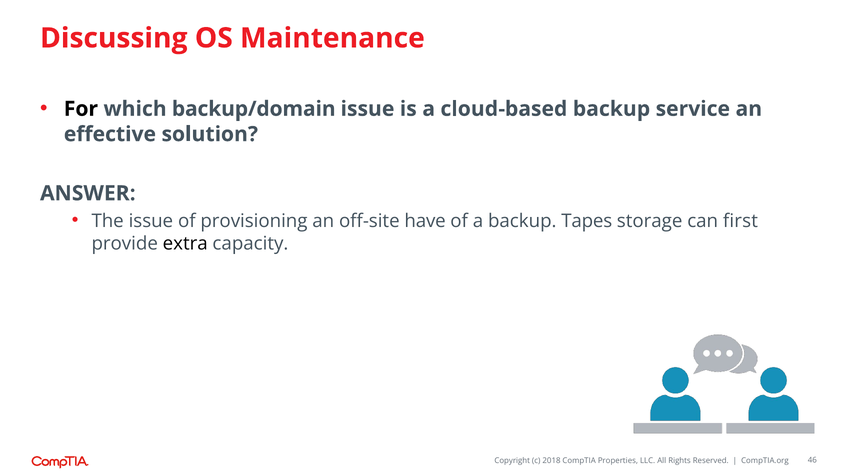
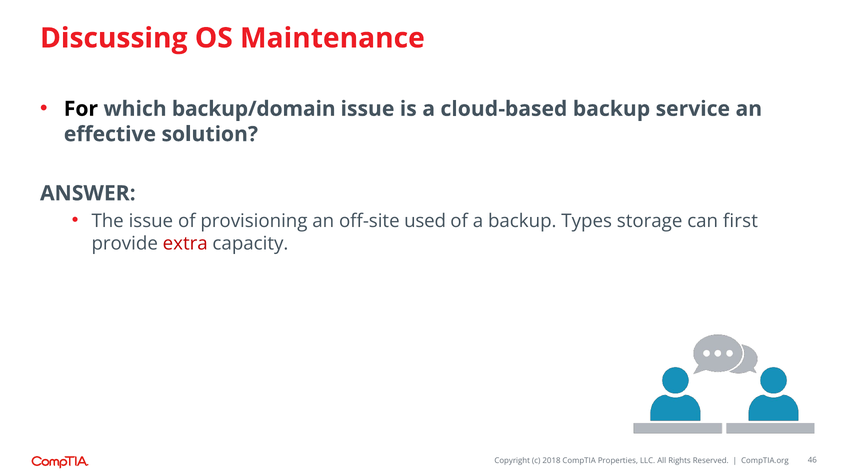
have: have -> used (425, 221)
Tapes: Tapes -> Types (587, 221)
extra colour: black -> red (185, 244)
